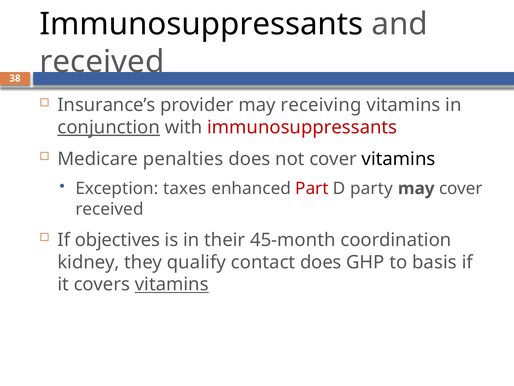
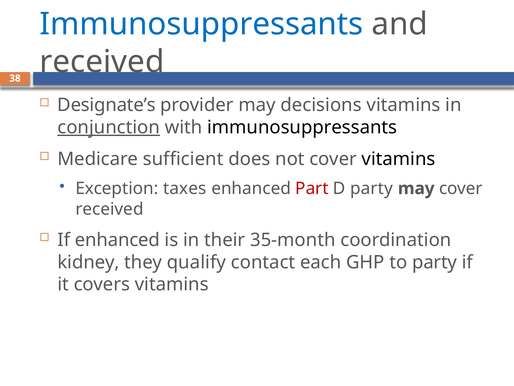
Immunosuppressants colour: black -> blue (201, 24)
Insurance’s: Insurance’s -> Designate’s (107, 105)
receiving: receiving -> decisions (321, 105)
immunosuppressants colour: red -> black (302, 127)
penalties: penalties -> sufficient (183, 159)
If objectives: objectives -> enhanced (117, 240)
45-month: 45-month -> 35-month (293, 240)
contact does: does -> each (321, 262)
to basis: basis -> party (435, 262)
vitamins underline: present -> none (172, 284)
